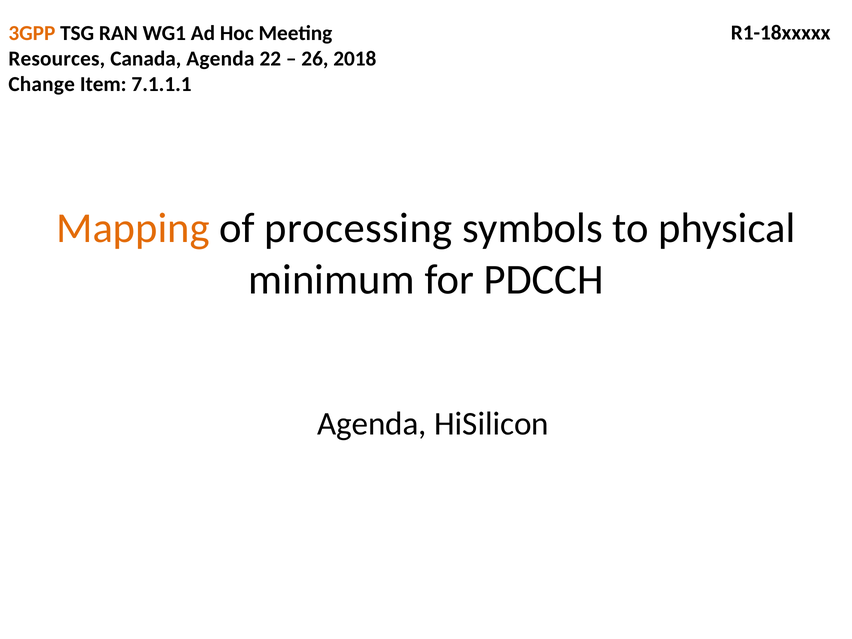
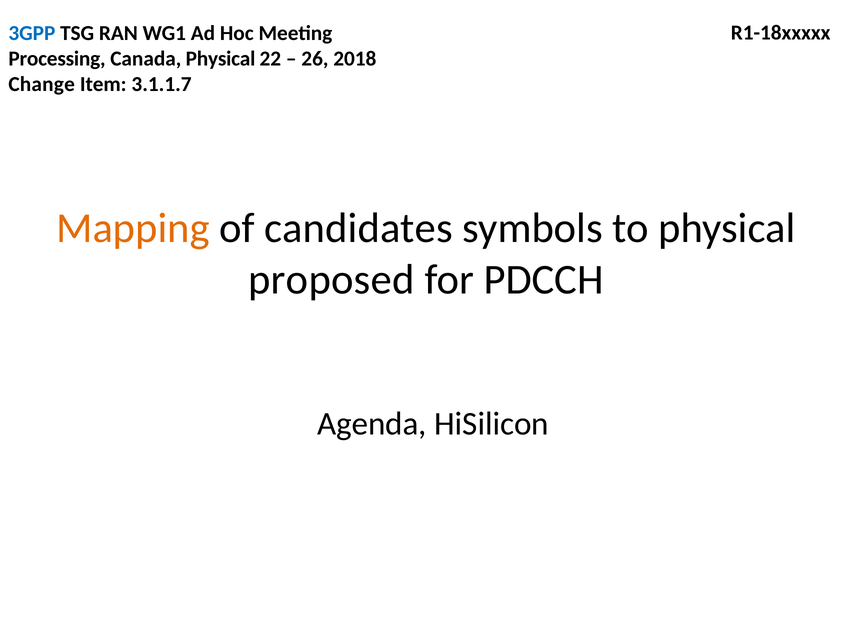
3GPP colour: orange -> blue (32, 33)
Resources: Resources -> Processing (57, 59)
Canada Agenda: Agenda -> Physical (221, 59)
7.1.1.1: 7.1.1.1 -> 3.1.1.7 (162, 84)
processing: processing -> candidates (359, 228)
minimum: minimum -> proposed (331, 280)
